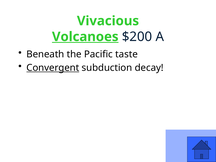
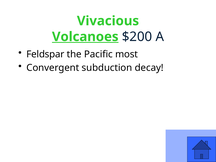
Beneath: Beneath -> Feldspar (45, 54)
taste: taste -> most (127, 54)
Convergent underline: present -> none (53, 68)
